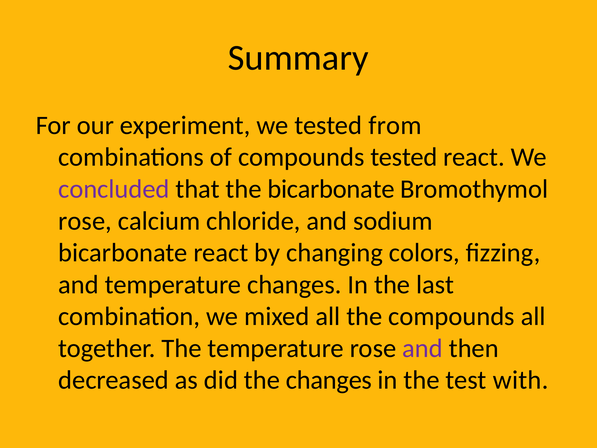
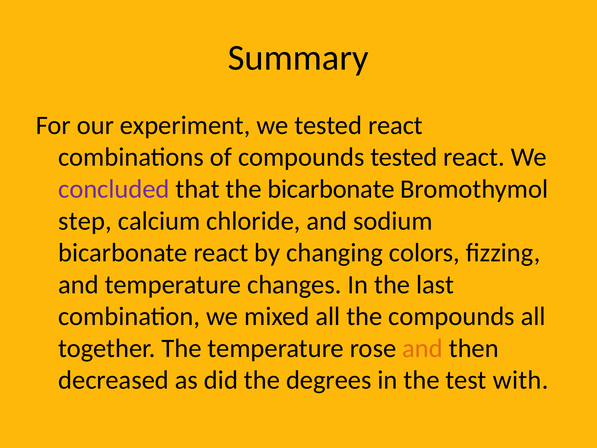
we tested from: from -> react (395, 125)
rose: rose -> step (85, 221)
and colour: purple -> orange (423, 348)
the changes: changes -> degrees (329, 380)
